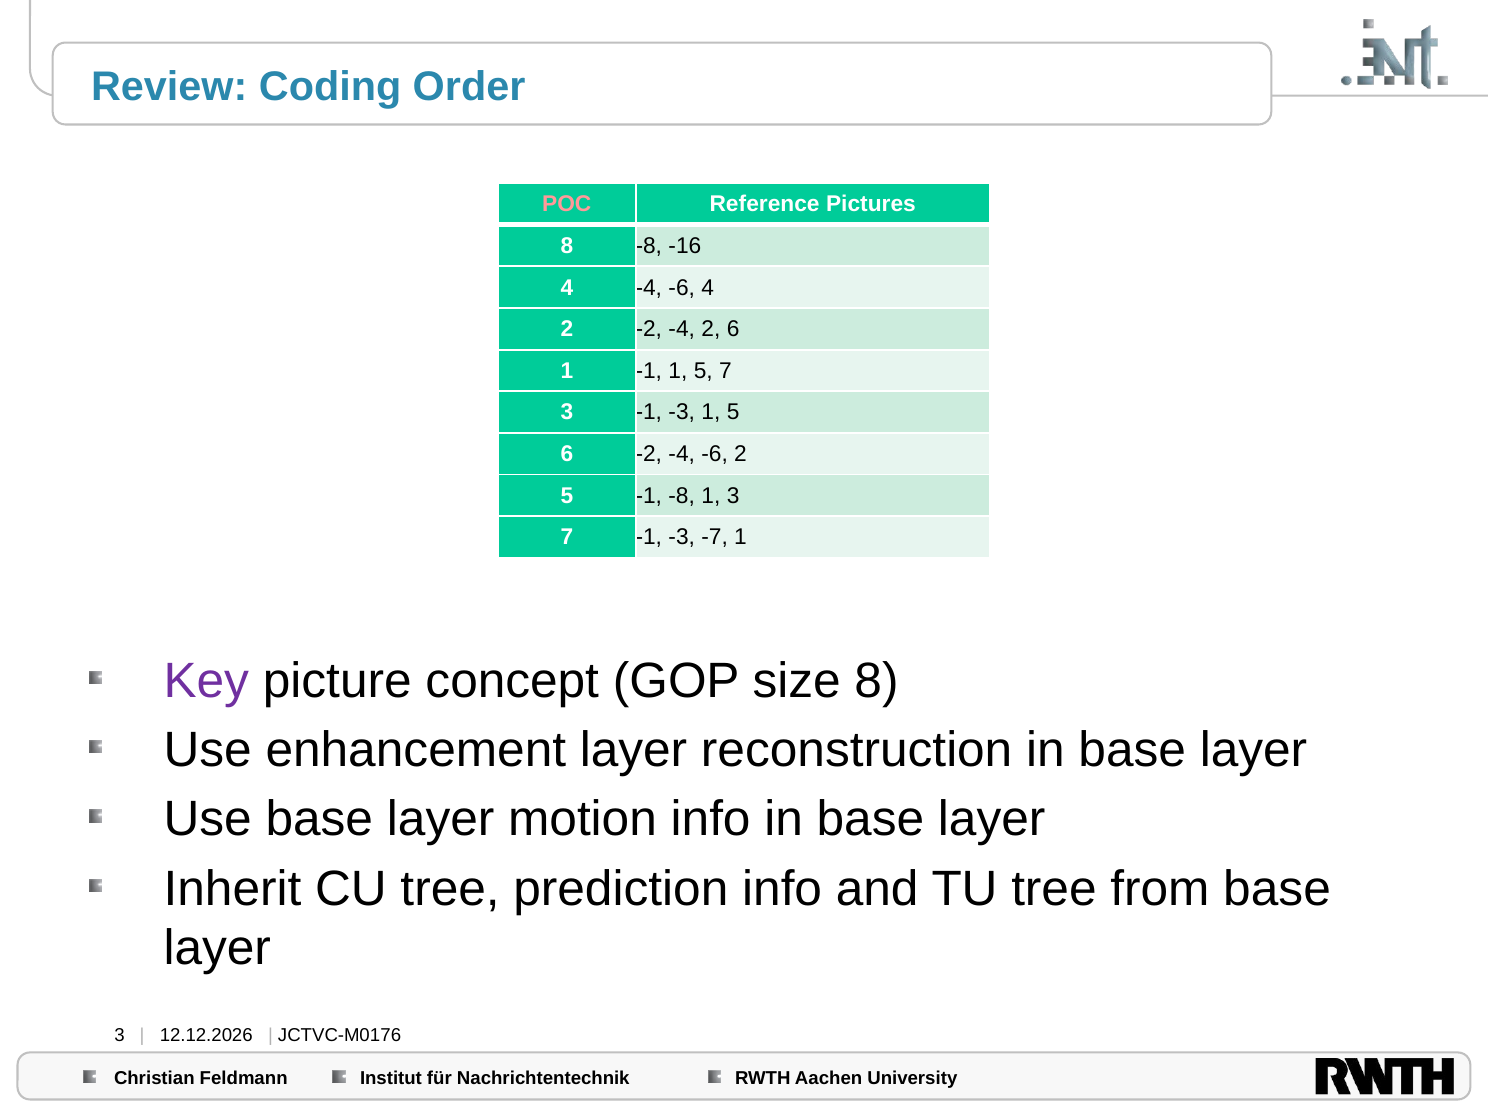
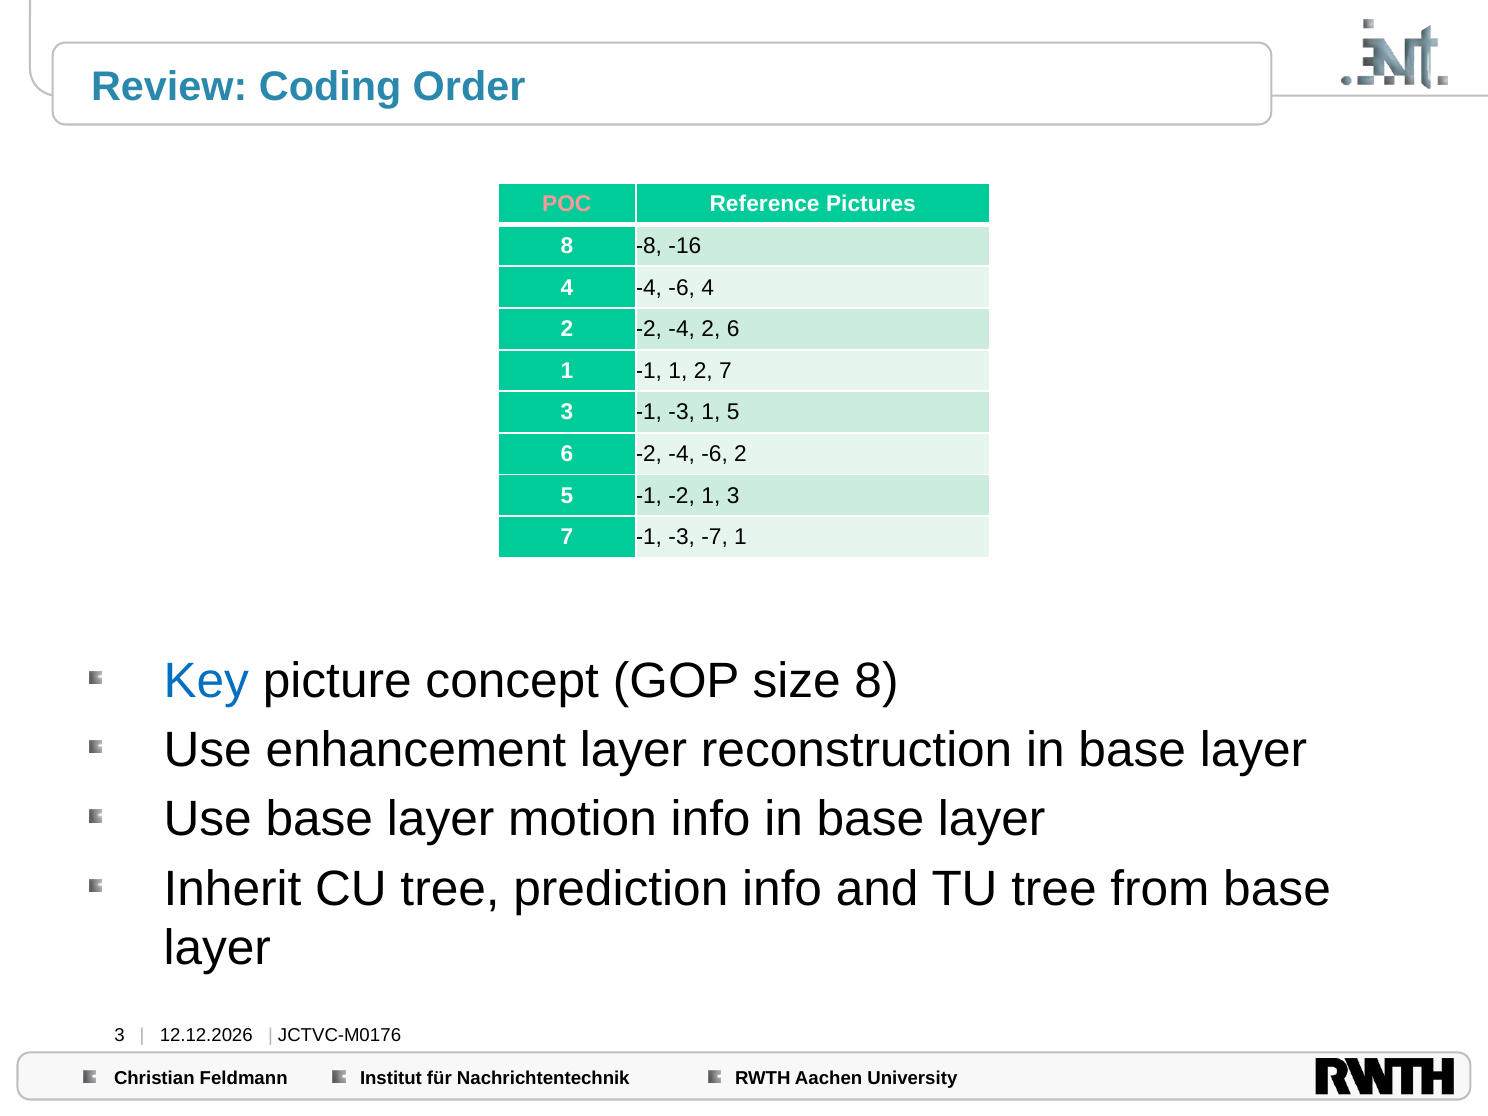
-1 1 5: 5 -> 2 (703, 371)
-1 -8: -8 -> -2 (682, 496)
Key colour: purple -> blue (206, 681)
